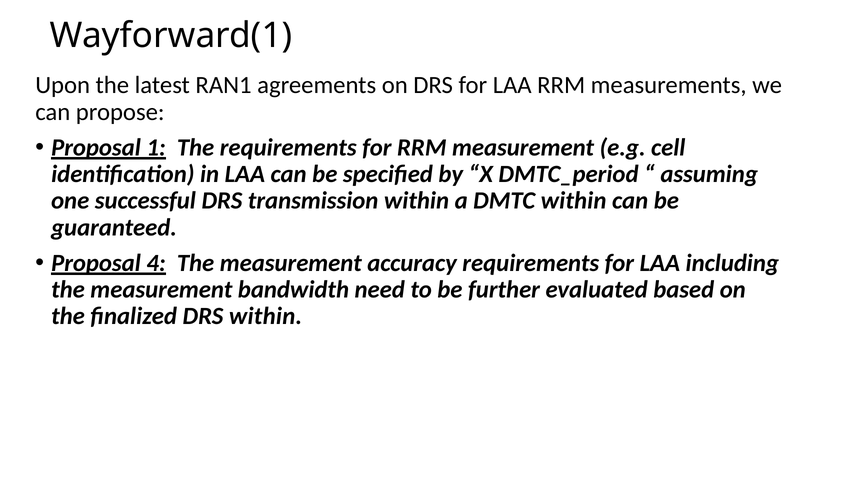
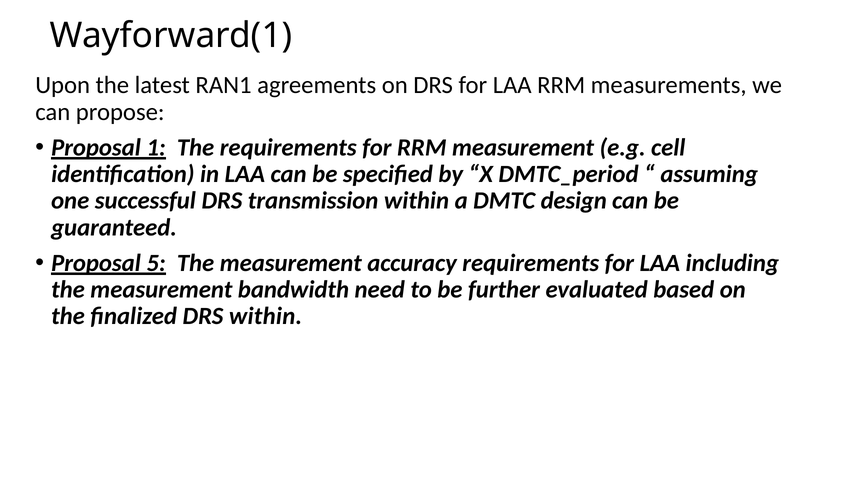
DMTC within: within -> design (574, 201)
4: 4 -> 5 (156, 263)
